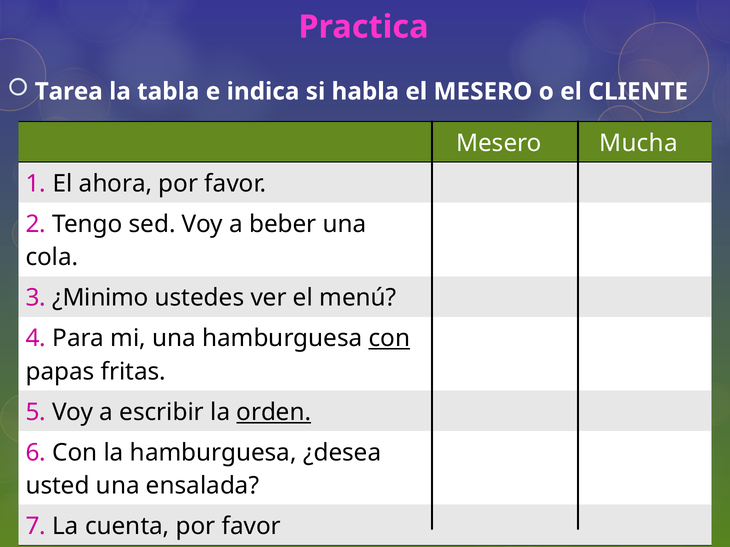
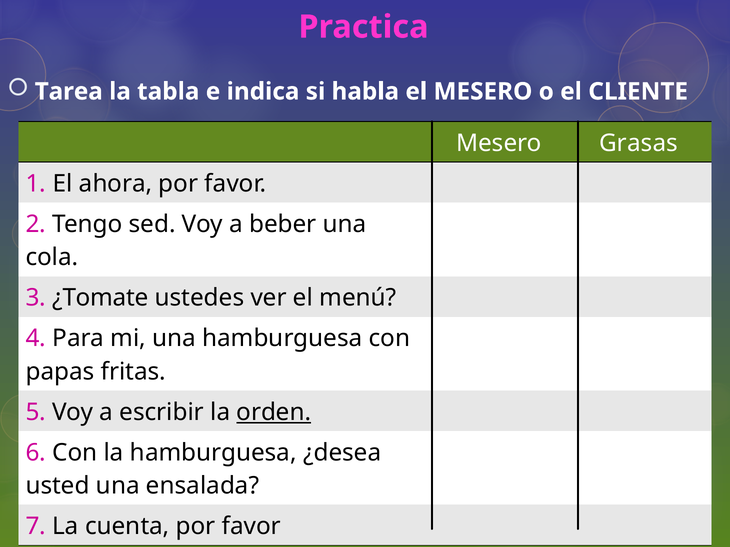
Mucha: Mucha -> Grasas (639, 143)
¿Minimo: ¿Minimo -> ¿Tomate (100, 298)
con underline: present -> none (389, 339)
